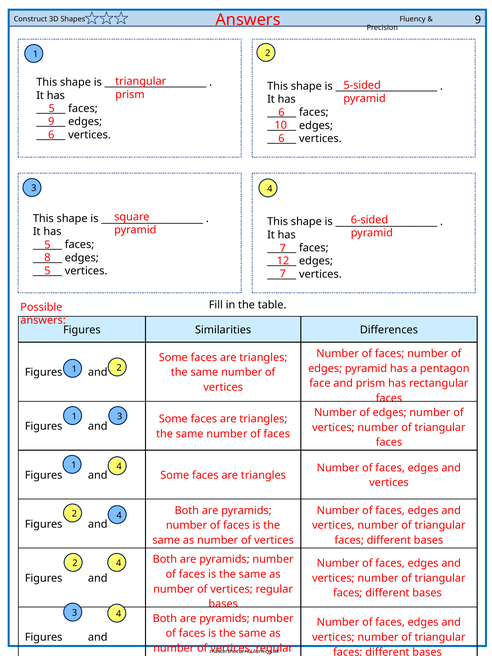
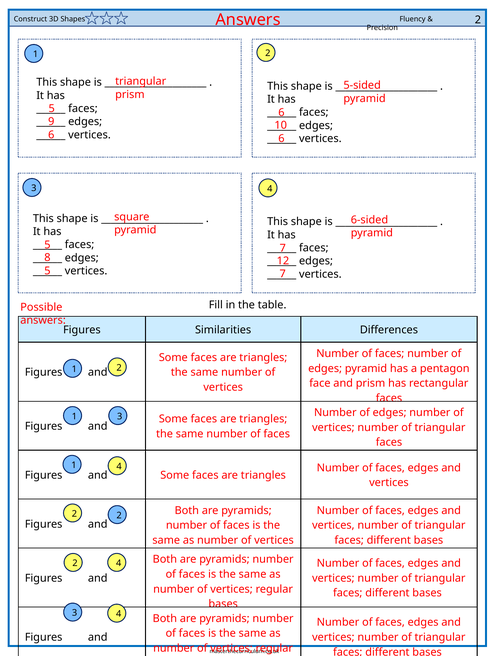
Shapes 9: 9 -> 2 (478, 20)
4: 4 -> 2 (119, 515)
